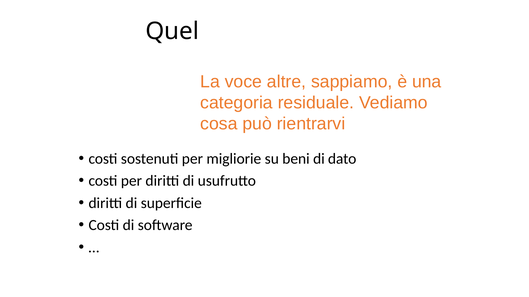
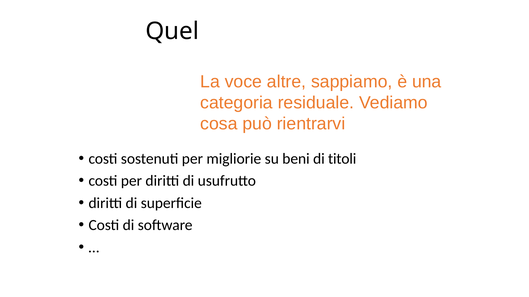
dato: dato -> titoli (342, 159)
